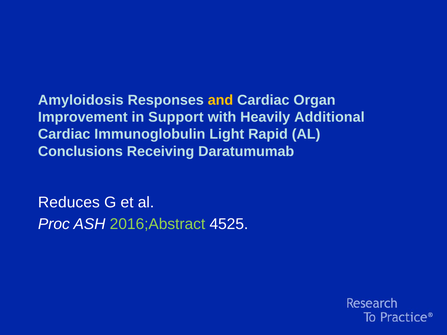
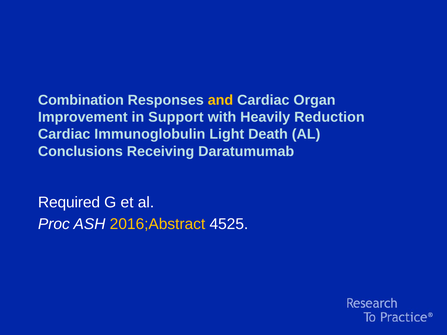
Amyloidosis: Amyloidosis -> Combination (81, 100)
Additional: Additional -> Reduction (329, 117)
Rapid: Rapid -> Death (268, 134)
Reduces: Reduces -> Required (69, 203)
2016;Abstract colour: light green -> yellow (157, 224)
